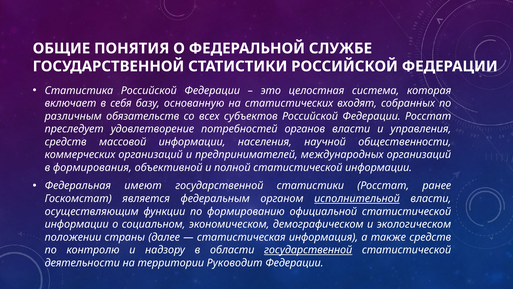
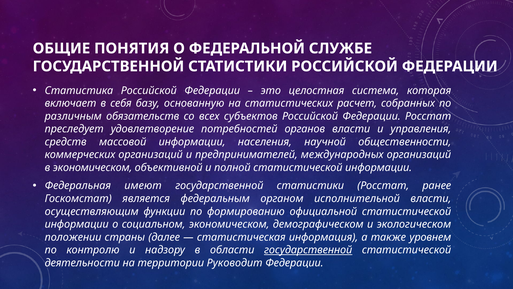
входят: входят -> расчет (357, 103)
в формирования: формирования -> экономическом (93, 167)
исполнительной underline: present -> none (357, 198)
также средств: средств -> уровнем (430, 237)
